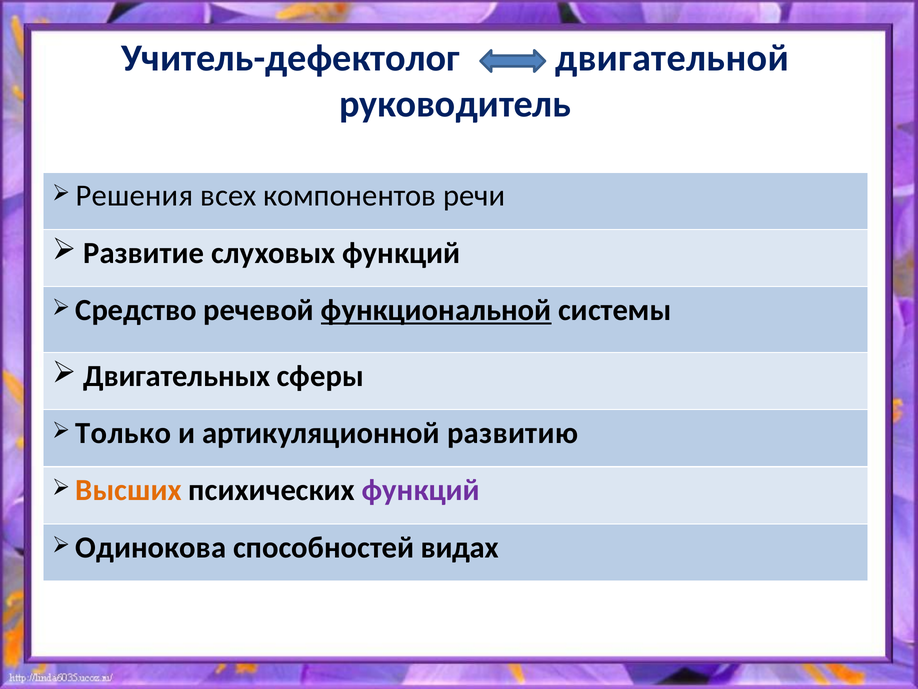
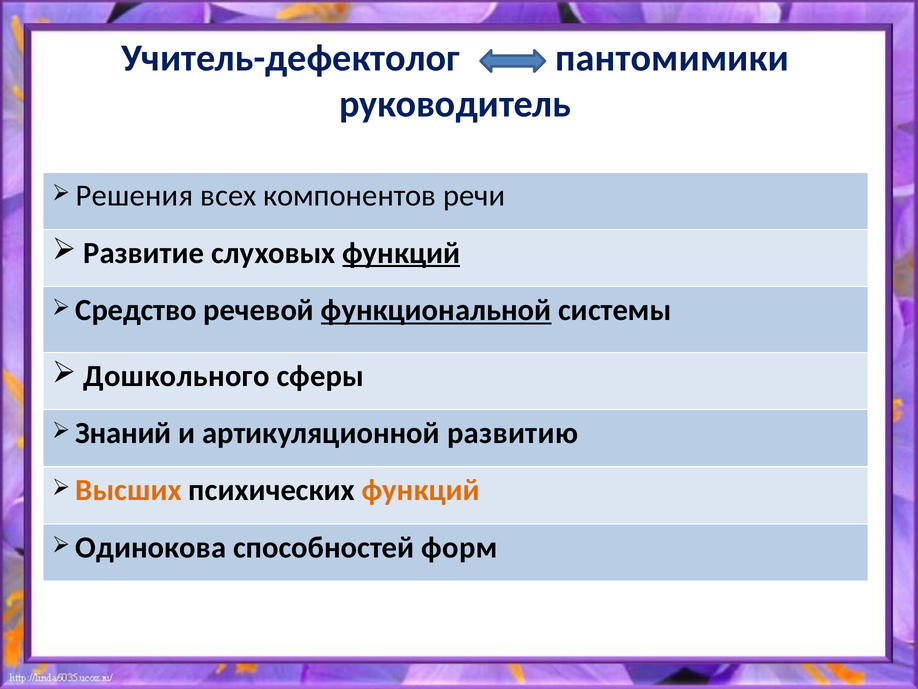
двигательной: двигательной -> пантомимики (672, 58)
функций underline: none -> present (401, 253)
Двигательных: Двигательных -> Дошкольного (176, 376)
Только: Только -> Знаний (123, 433)
функций colour: purple -> orange (421, 490)
видах: видах -> форм (460, 547)
